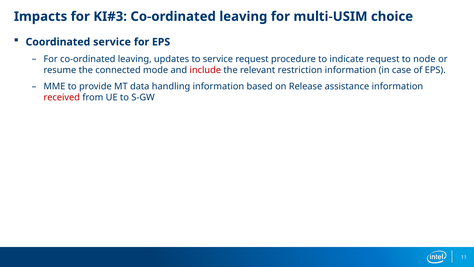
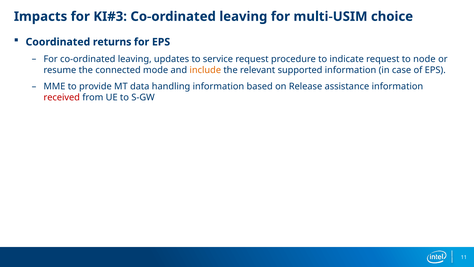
Coordinated service: service -> returns (112, 42)
include colour: red -> orange (205, 70)
restriction: restriction -> supported (300, 70)
